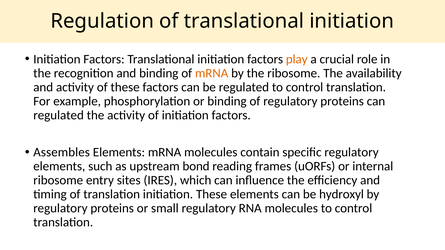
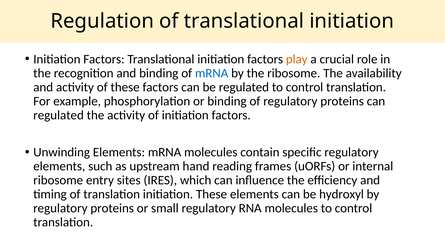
mRNA colour: orange -> blue (212, 73)
Assembles: Assembles -> Unwinding (62, 152)
bond: bond -> hand (196, 166)
